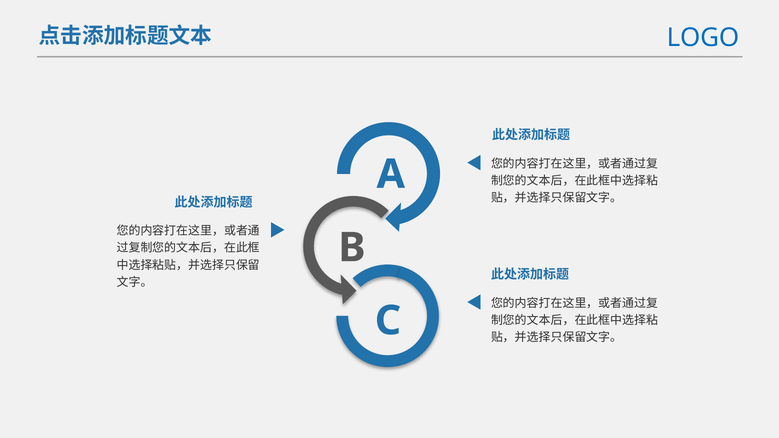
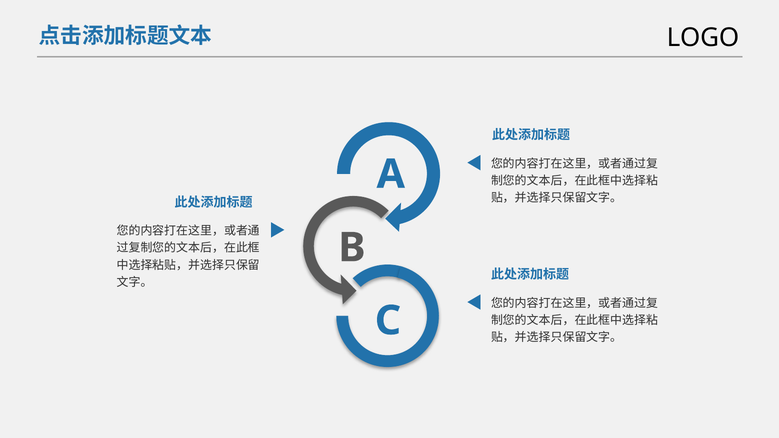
LOGO colour: blue -> black (703, 38)
